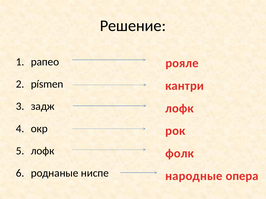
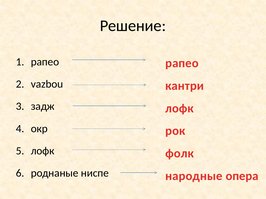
рояле: рояле -> рапео (182, 63)
písmen: písmen -> vazbou (47, 84)
